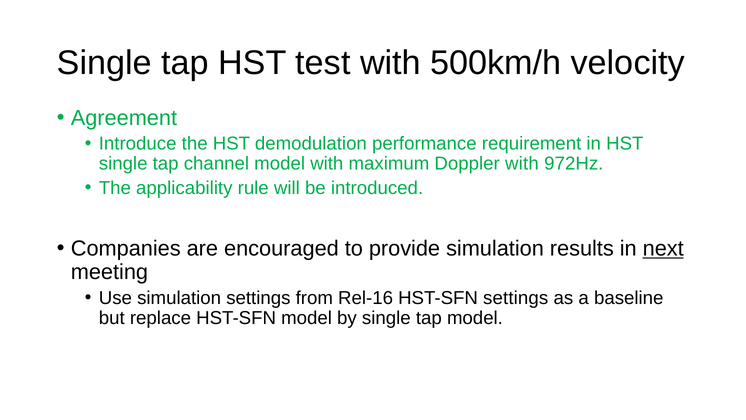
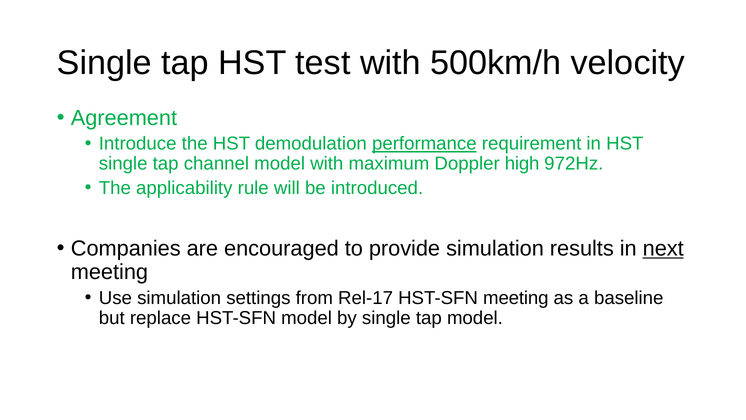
performance underline: none -> present (424, 144)
Doppler with: with -> high (522, 164)
Rel-16: Rel-16 -> Rel-17 (366, 298)
HST-SFN settings: settings -> meeting (516, 298)
